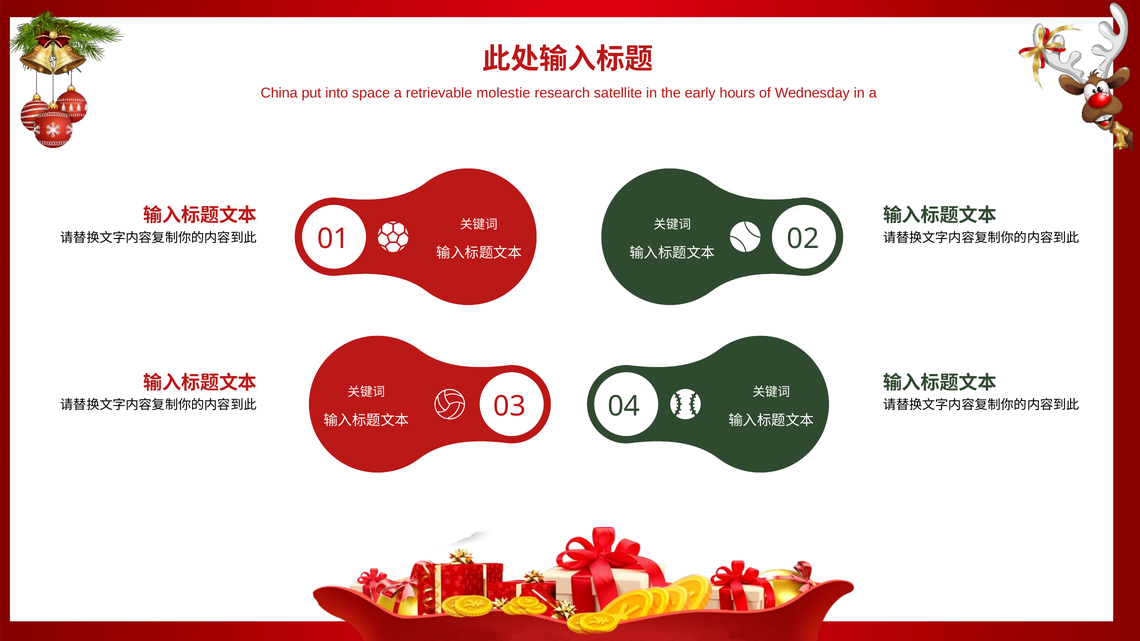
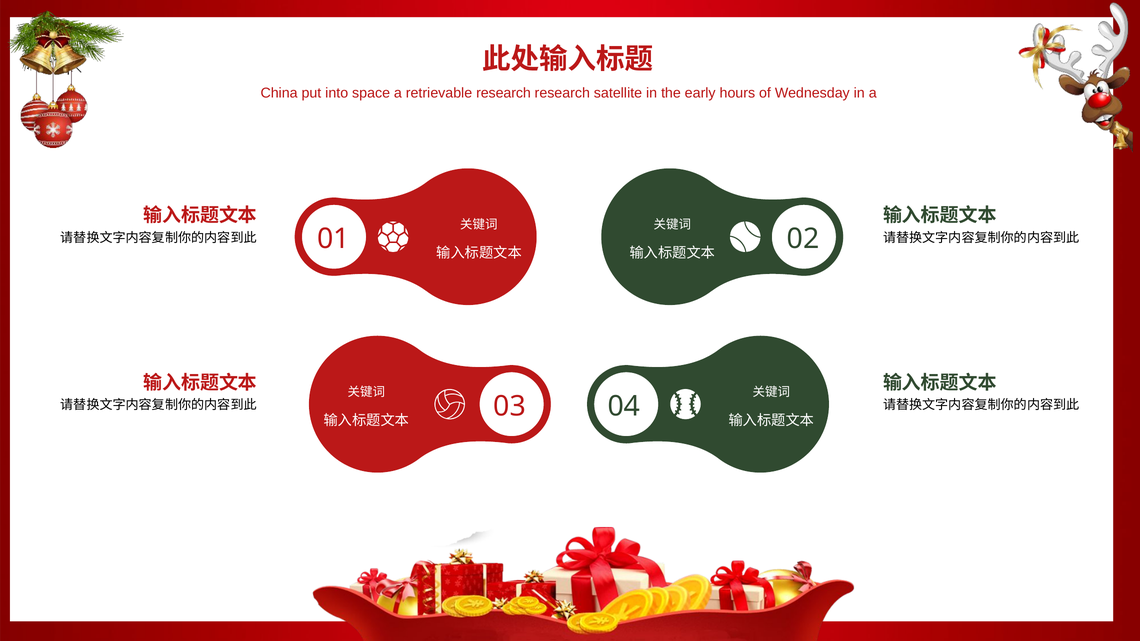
retrievable molestie: molestie -> research (504, 93)
